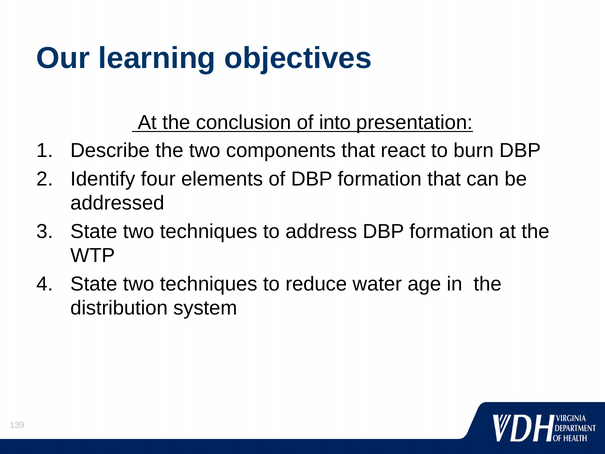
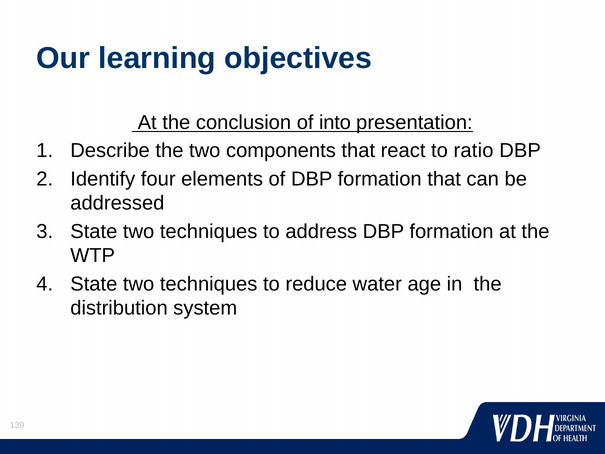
burn: burn -> ratio (474, 151)
